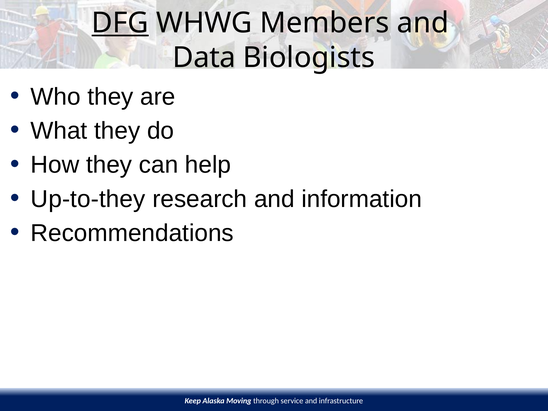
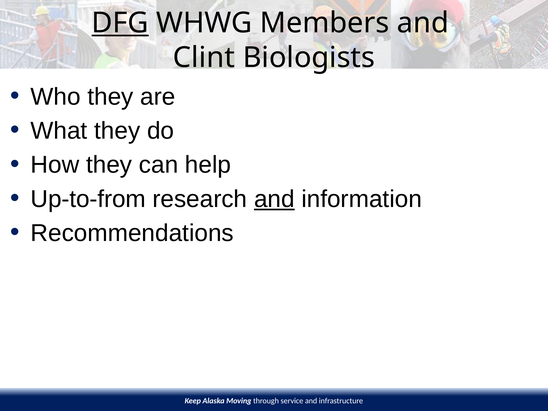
Data: Data -> Clint (204, 58)
Up-to-they: Up-to-they -> Up-to-from (88, 199)
and underline: none -> present (274, 199)
